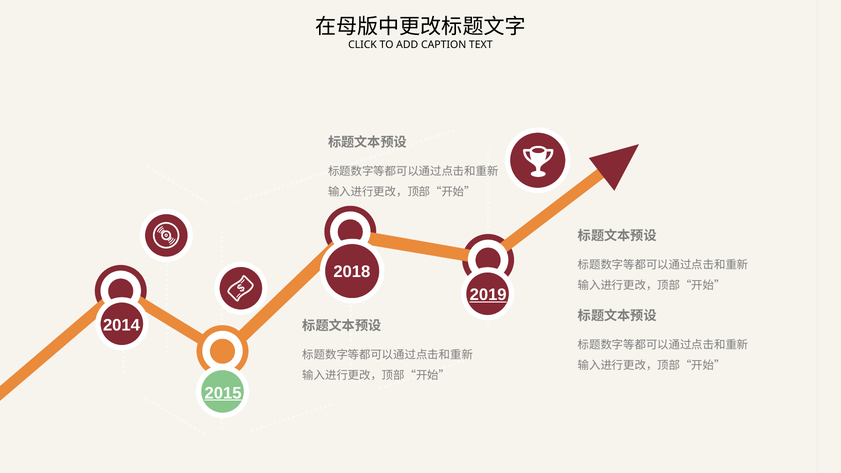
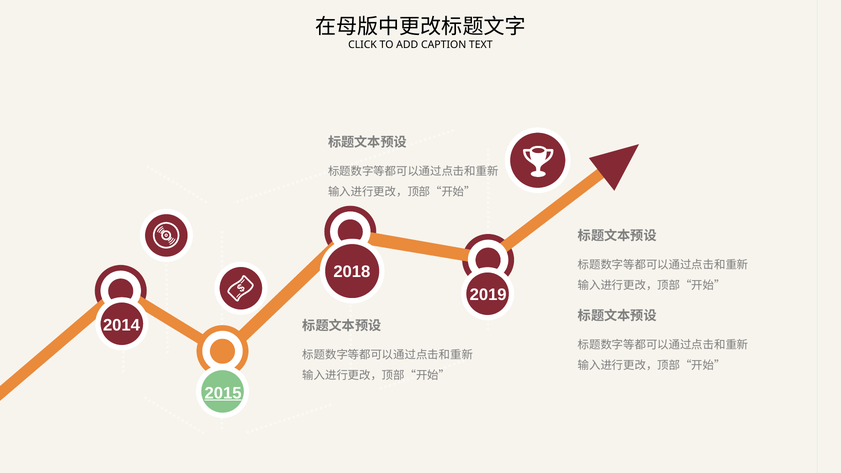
2019 underline: present -> none (488, 295)
